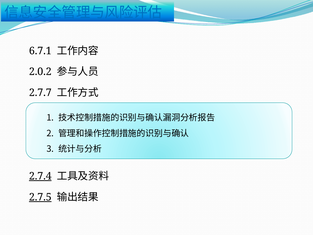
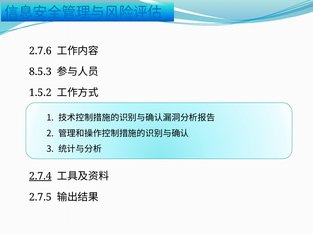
6.7.1: 6.7.1 -> 2.7.6 (40, 51)
2.0.2: 2.0.2 -> 8.5.3 (40, 72)
2.7.7: 2.7.7 -> 1.5.2 (40, 93)
2.7.5 underline: present -> none (40, 197)
